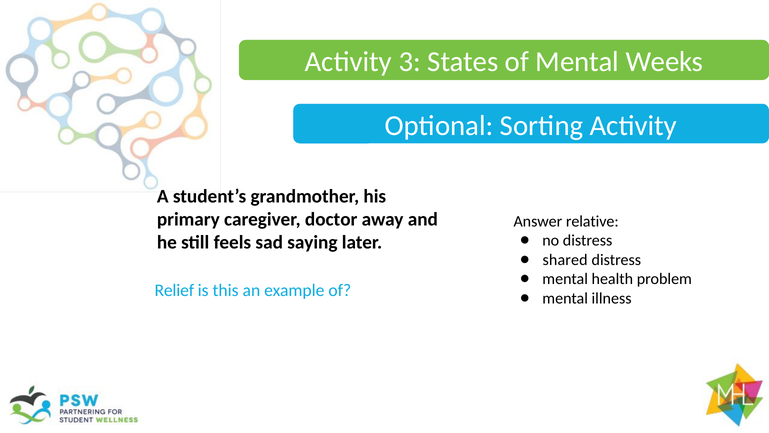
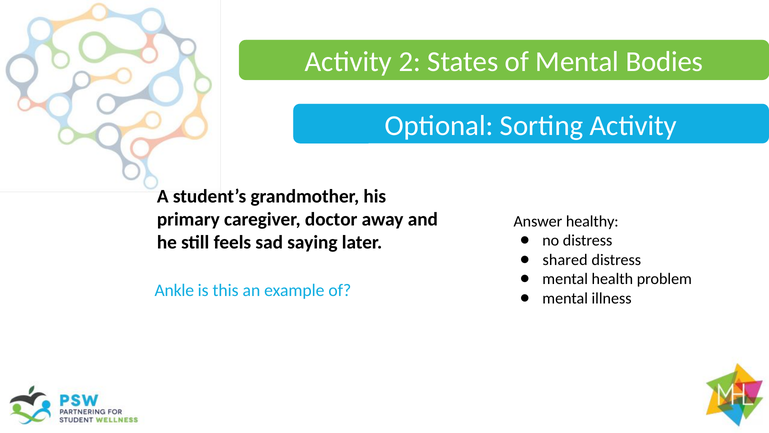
3: 3 -> 2 (410, 62)
Weeks: Weeks -> Bodies (664, 62)
relative: relative -> healthy (592, 221)
Relief: Relief -> Ankle (174, 290)
